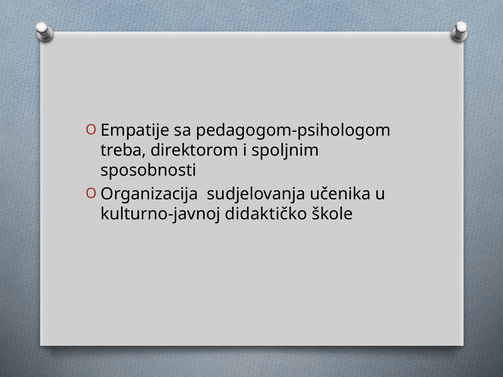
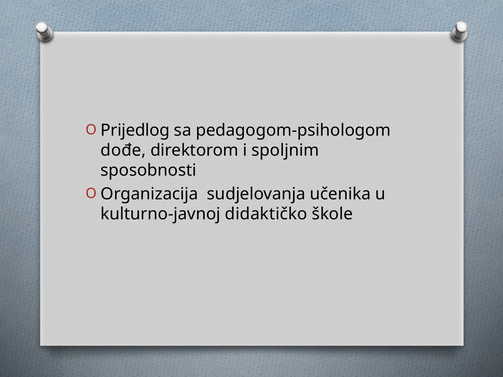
Empatije: Empatije -> Prijedlog (135, 130)
treba: treba -> dođe (123, 150)
